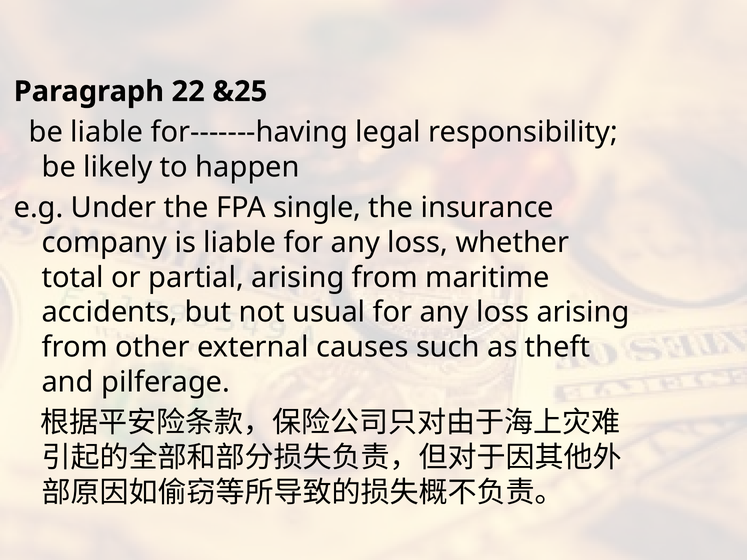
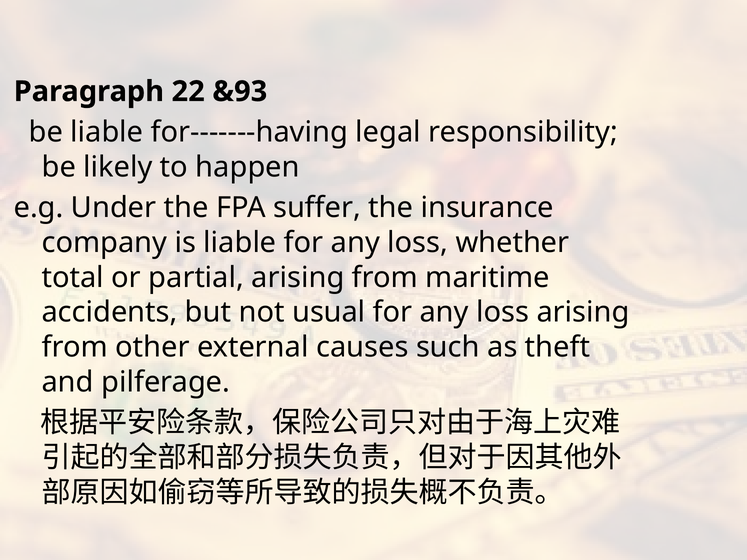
&25: &25 -> &93 (240, 92)
single: single -> suffer (317, 208)
